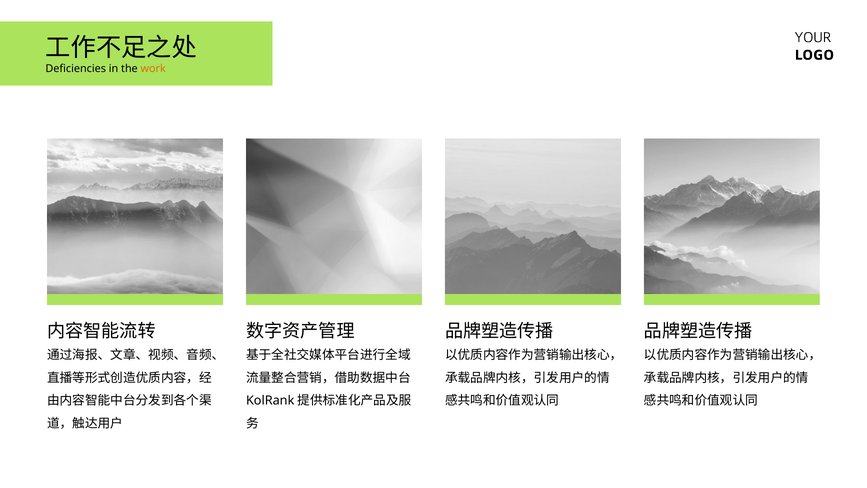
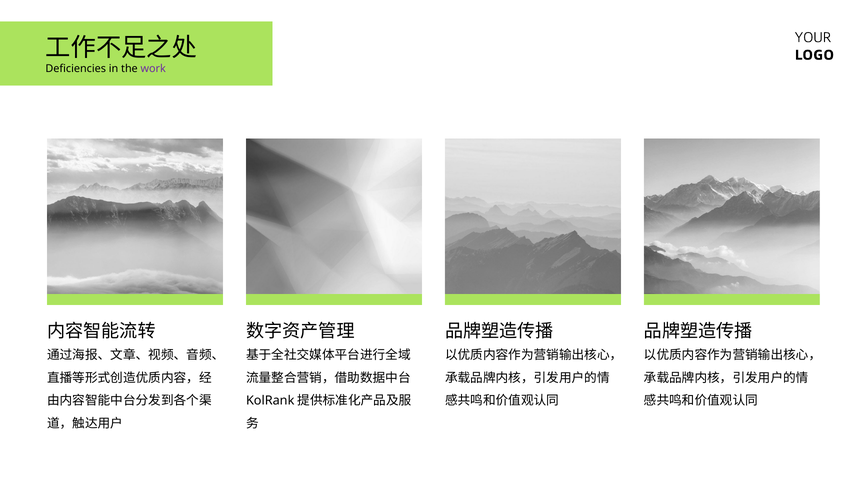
work colour: orange -> purple (153, 69)
